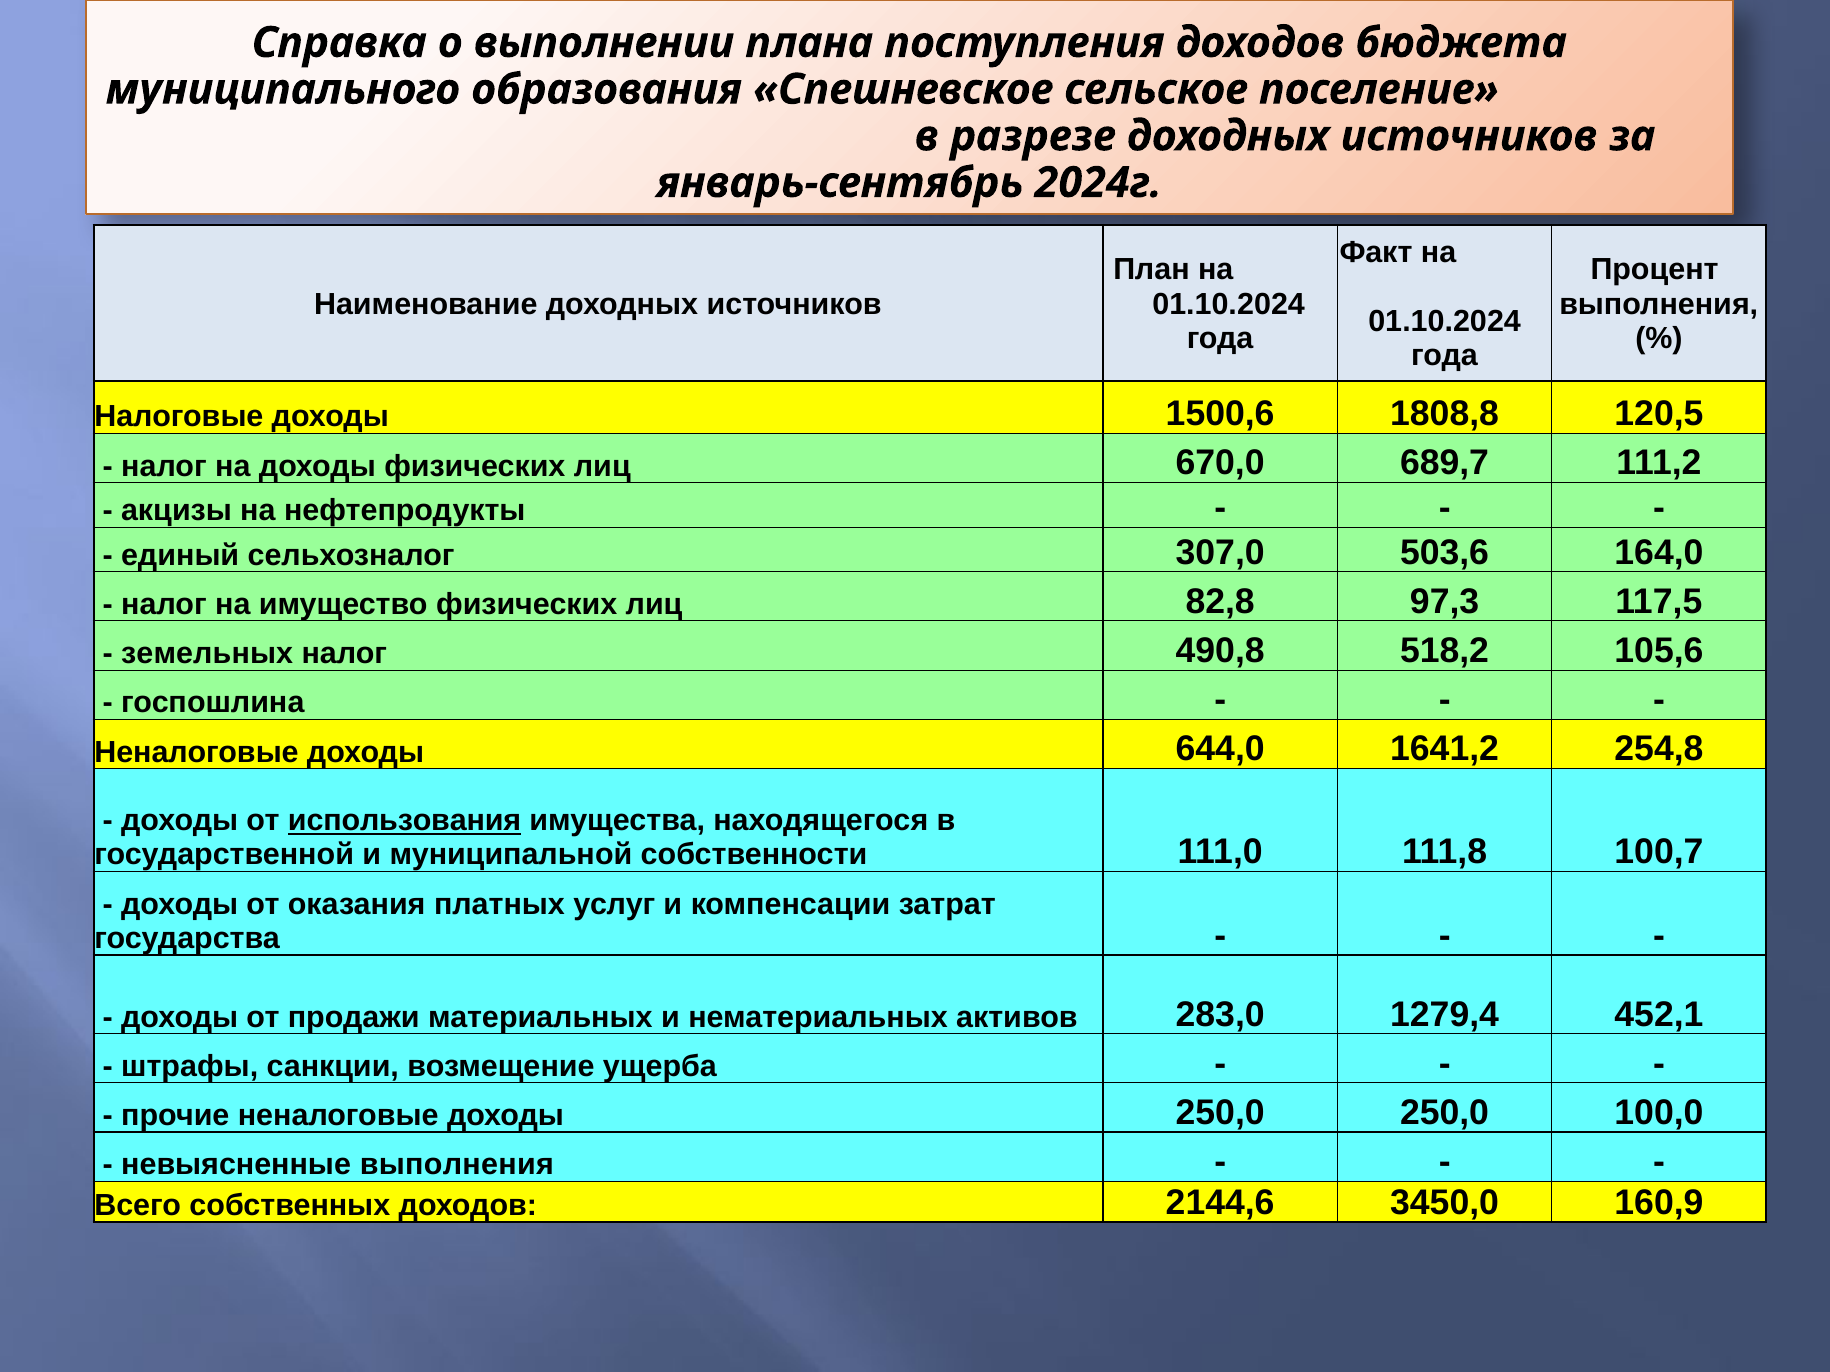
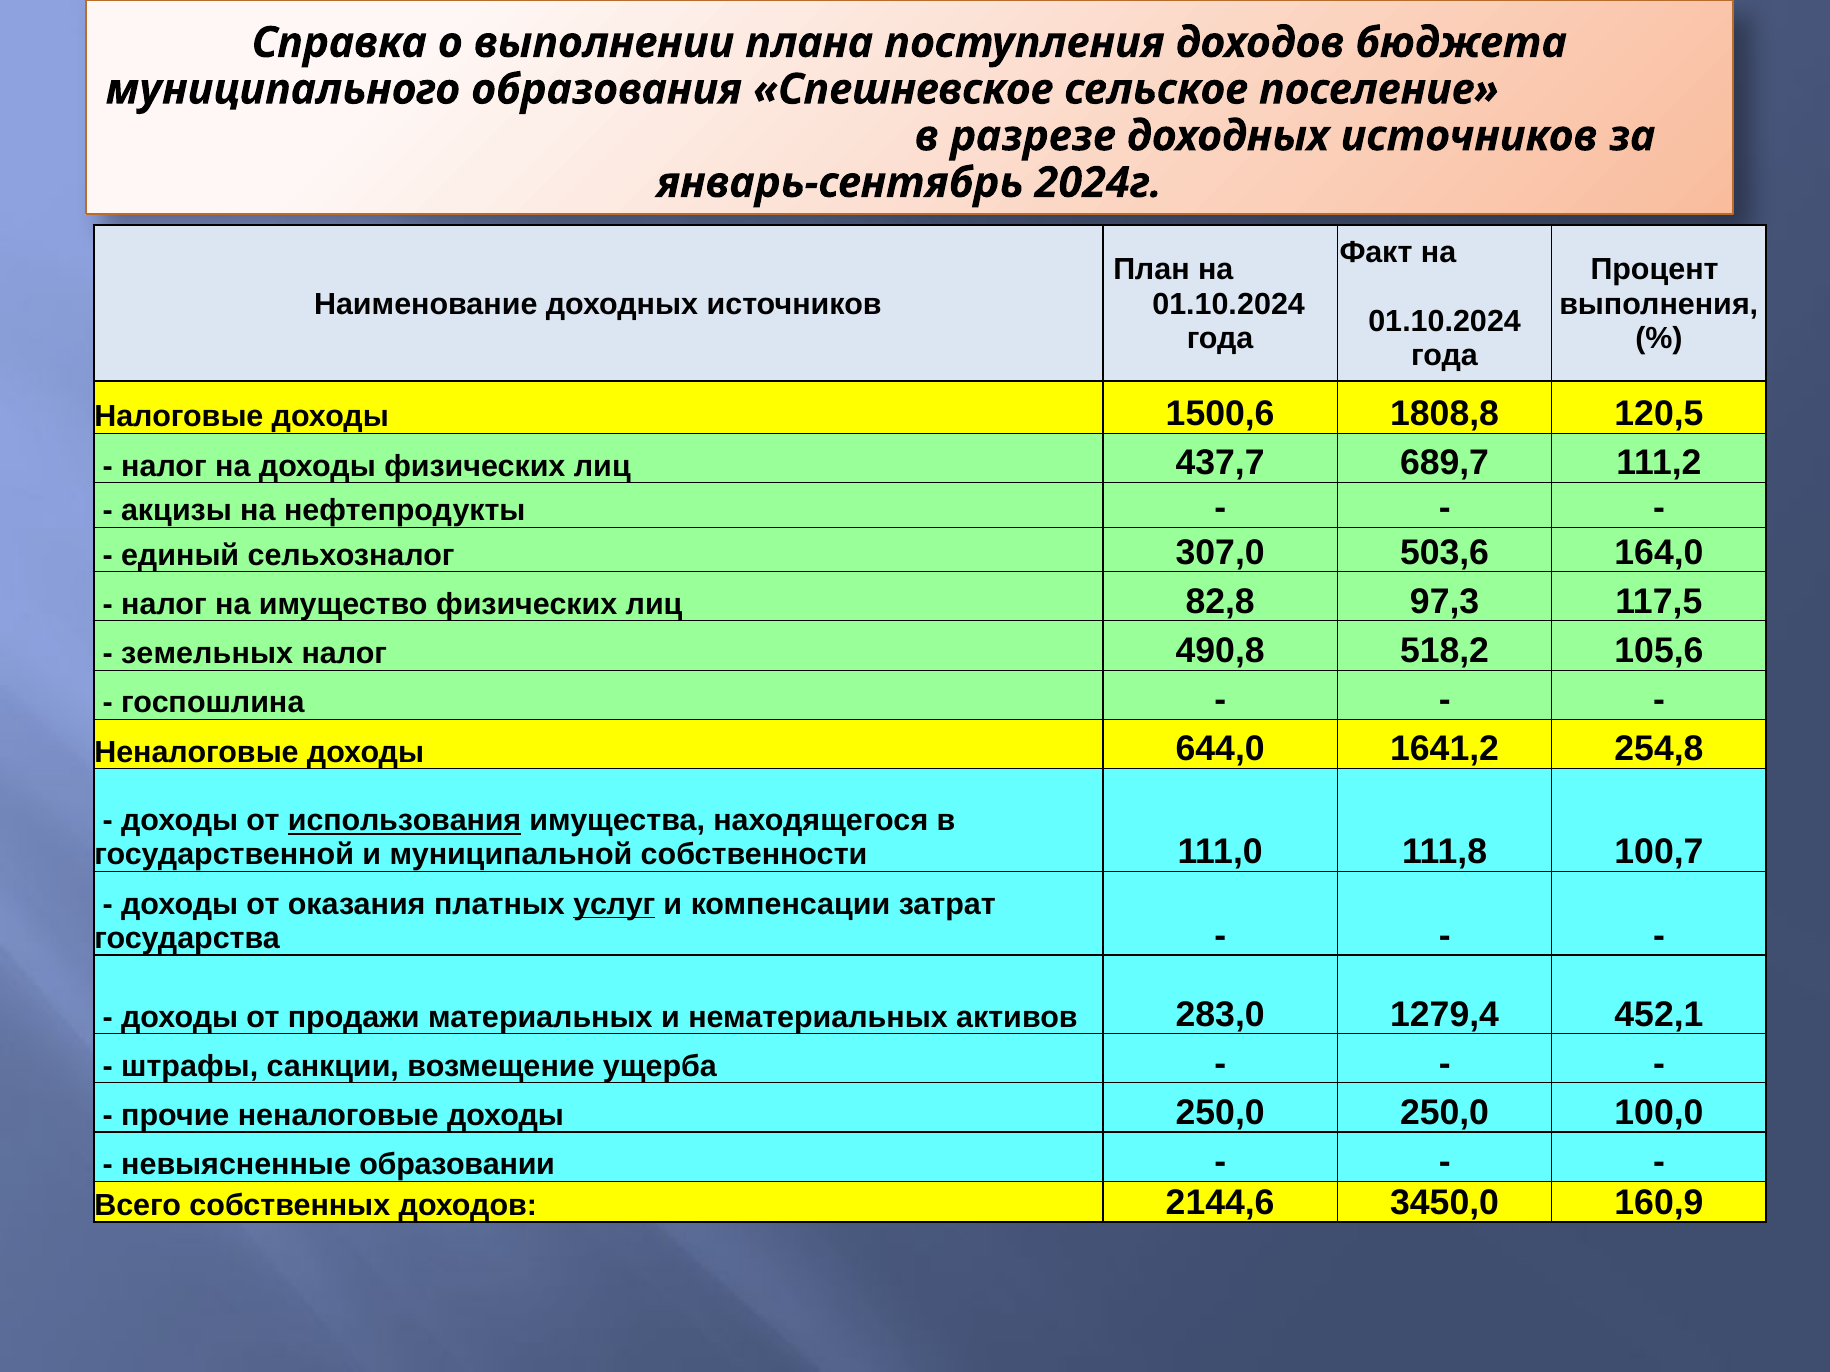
670,0: 670,0 -> 437,7 (1220, 463)
услуг underline: none -> present (614, 905)
невыясненные выполнения: выполнения -> образовании (457, 1165)
